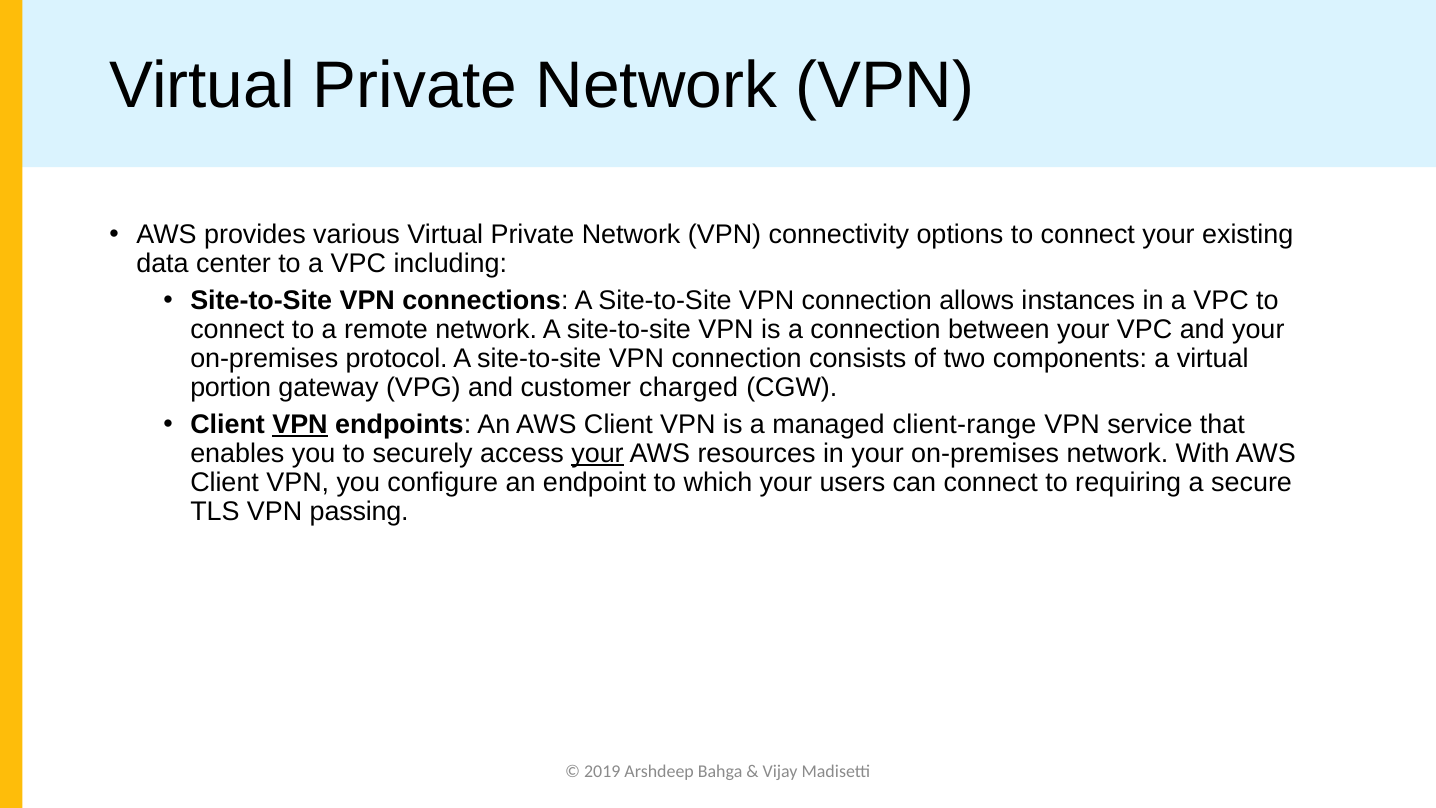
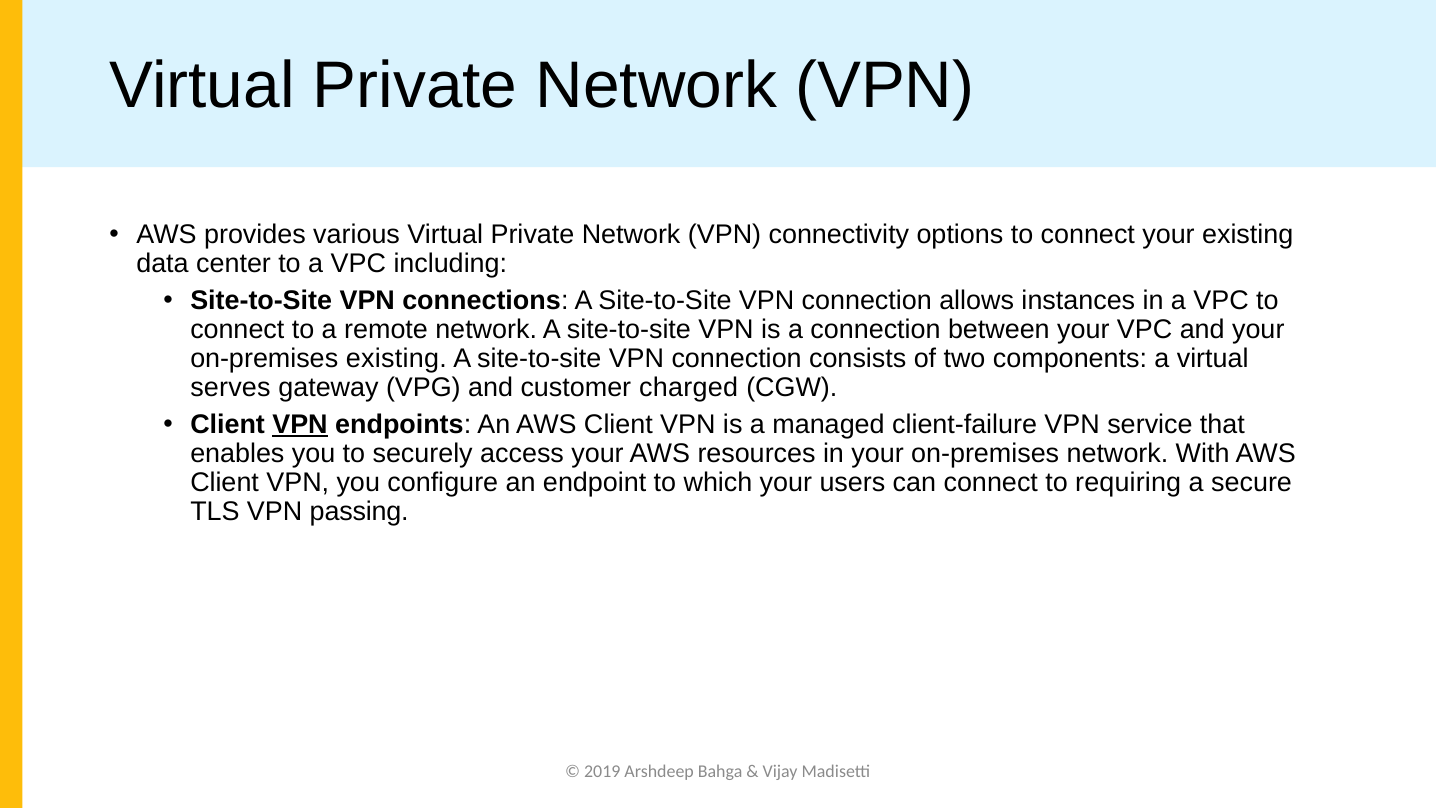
on-premises protocol: protocol -> existing (396, 359)
portion: portion -> serves (230, 388)
client-range: client-range -> client-failure (965, 424)
your underline: present -> none (598, 453)
